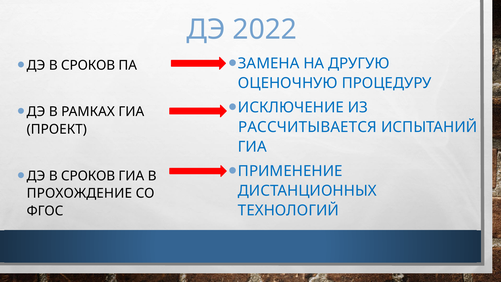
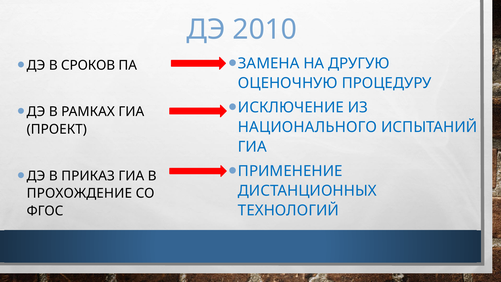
2022: 2022 -> 2010 (265, 30)
РАССЧИТЫВАЕТСЯ: РАССЧИТЫВАЕТСЯ -> НАЦИОНАЛЬНОГО (308, 127)
СРОКОВ: СРОКОВ -> ПРИКАЗ (88, 176)
